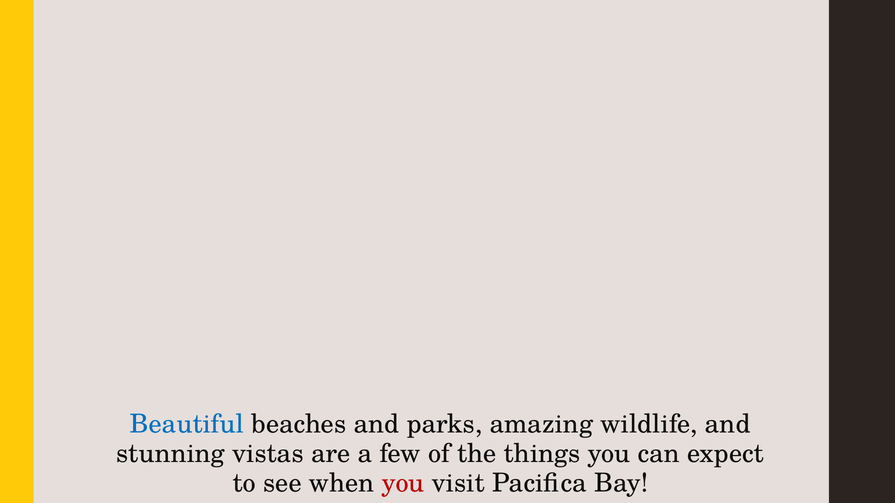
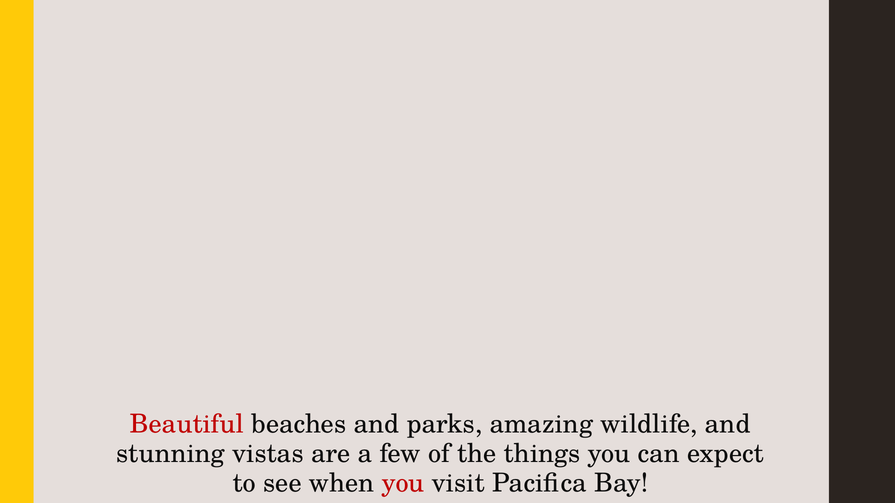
Beautiful colour: blue -> red (187, 424)
